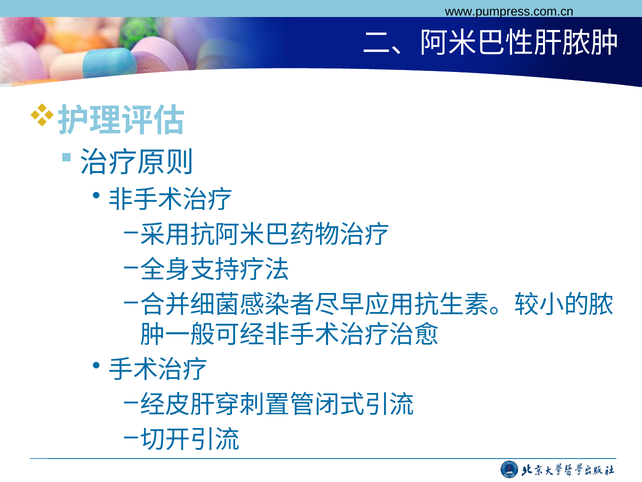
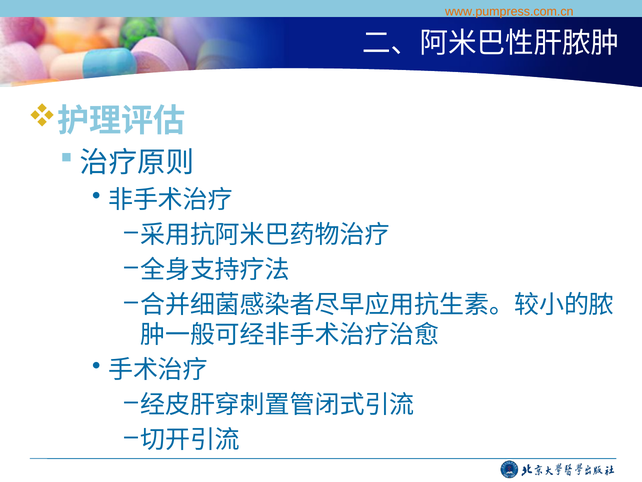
www.pumpress.com.cn colour: black -> orange (509, 12)
